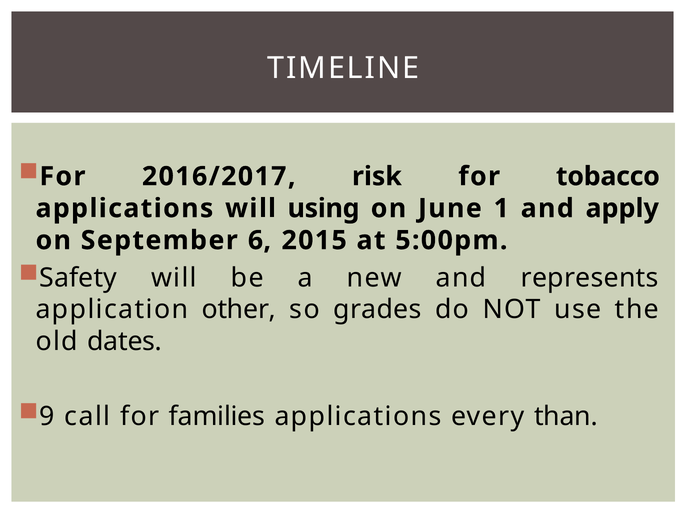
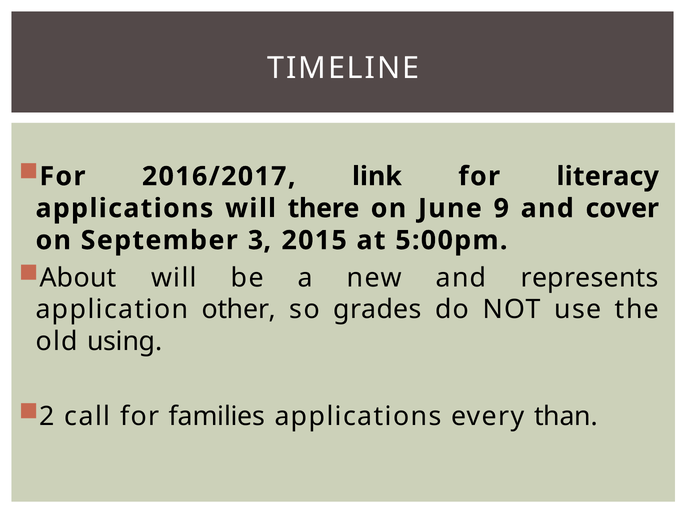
risk: risk -> link (377, 176)
tobacco: tobacco -> literacy (608, 176)
using: using -> there (324, 208)
1: 1 -> 9 (501, 208)
apply: apply -> cover (622, 208)
6: 6 -> 3 (259, 240)
Safety: Safety -> About (78, 278)
dates: dates -> using (125, 342)
9: 9 -> 2 (47, 417)
